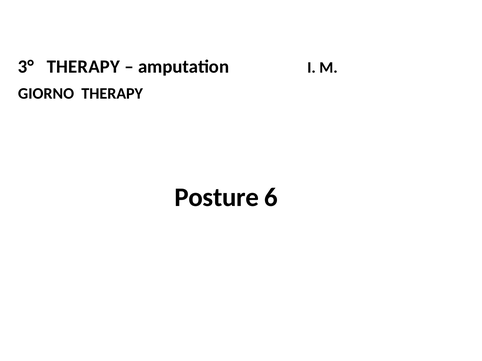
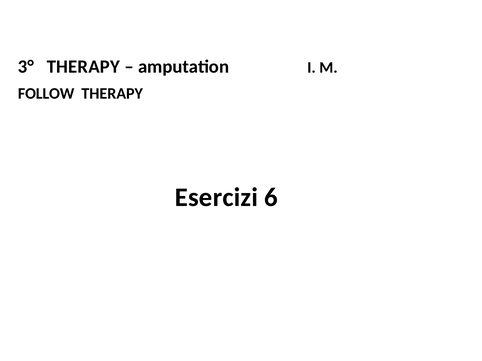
GIORNO: GIORNO -> FOLLOW (46, 94)
Posture: Posture -> Esercizi (216, 198)
